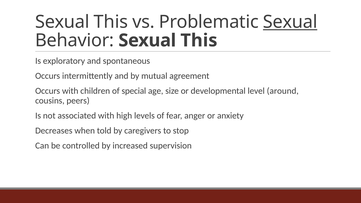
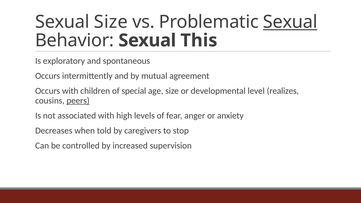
This: This -> Size (111, 22)
around: around -> realizes (283, 91)
peers underline: none -> present (78, 101)
